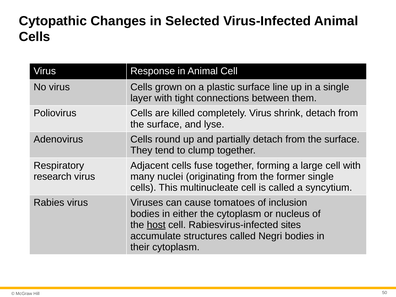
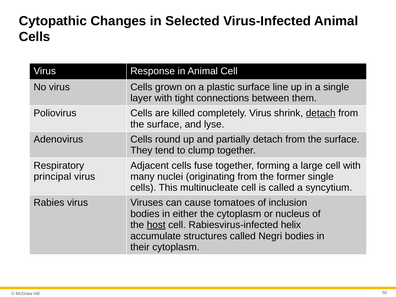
detach underline: none -> present (321, 113)
research: research -> principal (52, 177)
sites: sites -> helix (291, 225)
